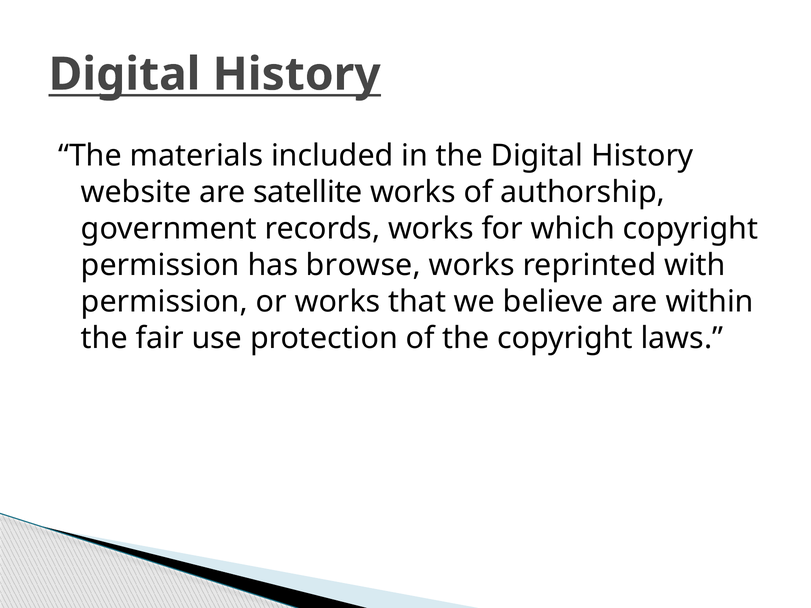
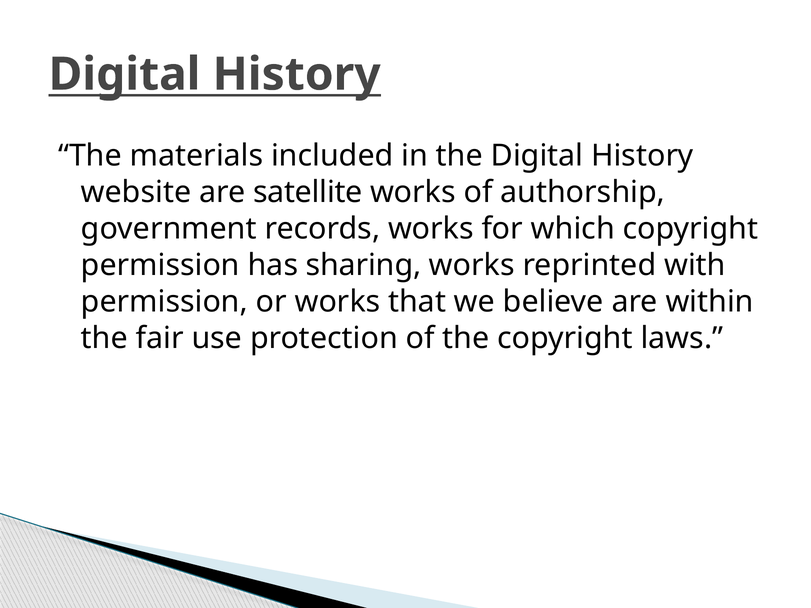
browse: browse -> sharing (364, 265)
